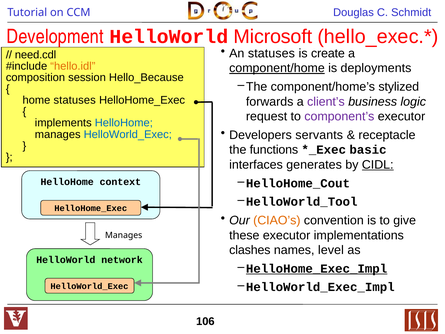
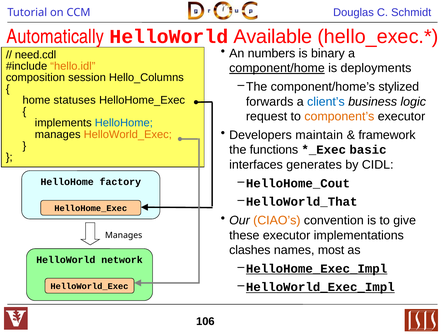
Development: Development -> Automatically (55, 37)
Microsoft: Microsoft -> Available (273, 37)
An statuses: statuses -> numbers (272, 53)
create: create -> binary (328, 53)
Hello_Because: Hello_Because -> Hello_Columns (146, 77)
client’s colour: purple -> blue (326, 102)
component’s colour: purple -> orange (339, 116)
servants: servants -> maintain (319, 135)
receptacle: receptacle -> framework (387, 135)
HelloWorld_Exec colour: blue -> orange (128, 134)
CIDL underline: present -> none (378, 165)
context: context -> factory (120, 182)
HelloWorld_Tool: HelloWorld_Tool -> HelloWorld_That (302, 202)
level: level -> most (331, 250)
HelloWorld_Exec_Impl underline: none -> present (320, 287)
